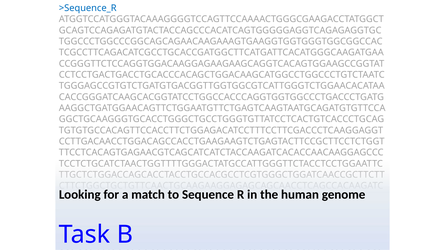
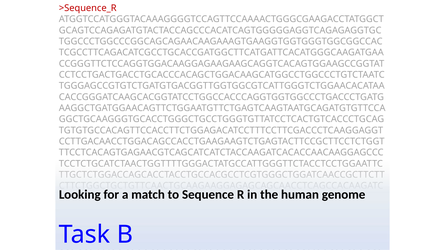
>Sequence_R colour: blue -> red (88, 8)
